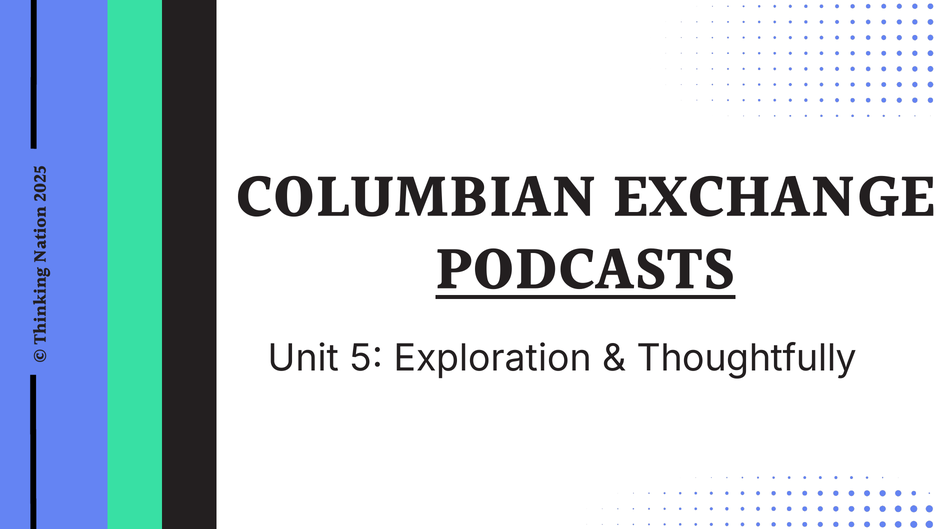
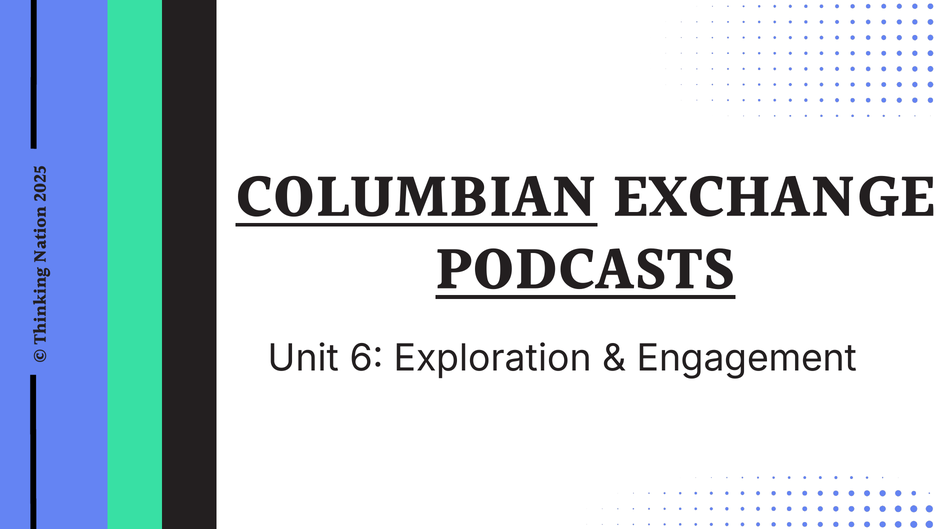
COLUMBIAN underline: none -> present (416, 199)
Unit 5: 5 -> 6 (366, 358)
Thoughtfully: Thoughtfully -> Engagement (747, 358)
